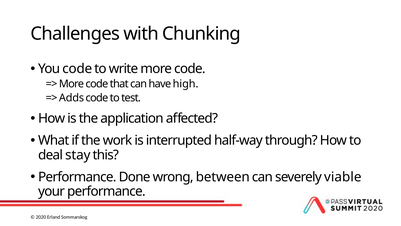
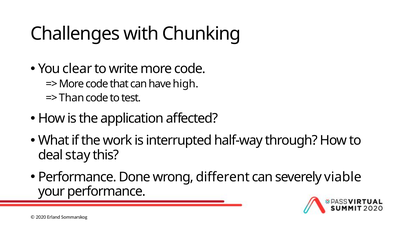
You code: code -> clear (77, 69)
Adds: Adds -> Than (72, 98)
between: between -> different (223, 177)
